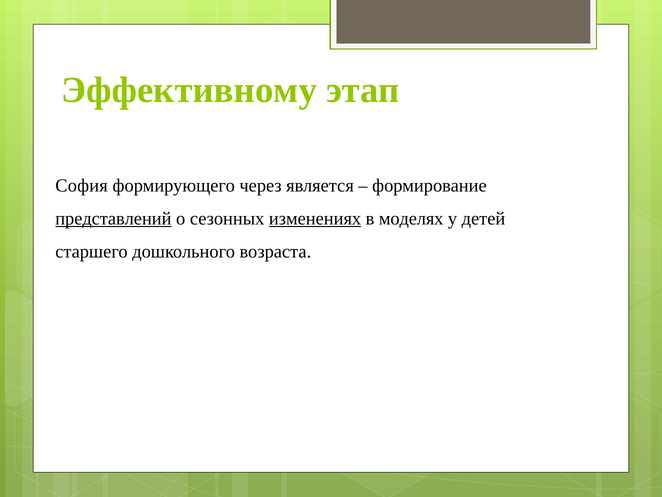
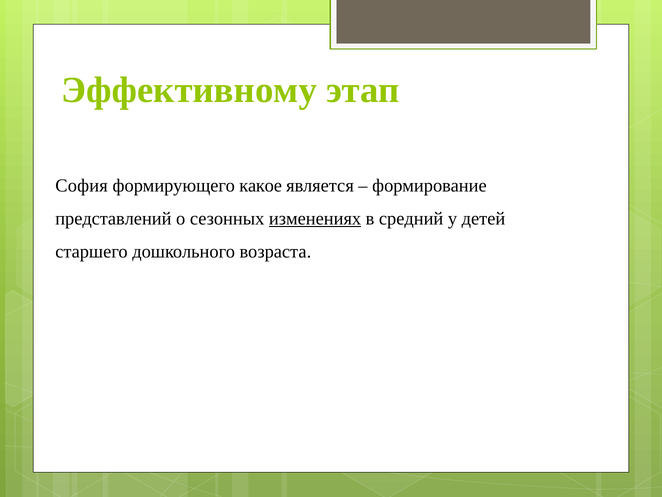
через: через -> какое (261, 185)
представлений underline: present -> none (113, 219)
моделях: моделях -> средний (411, 219)
